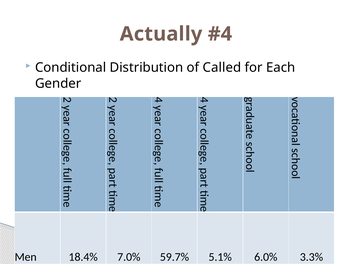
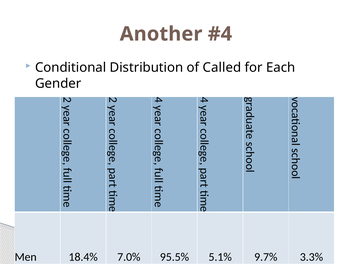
Actually: Actually -> Another (161, 34)
59.7%: 59.7% -> 95.5% (174, 257)
6.0%: 6.0% -> 9.7% (266, 257)
